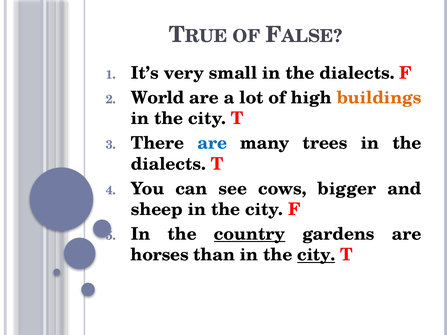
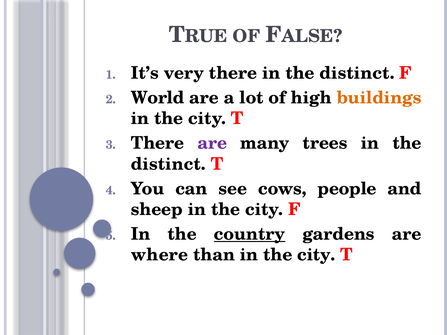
very small: small -> there (233, 73)
dialects: dialects -> distinct (357, 73)
are colour: blue -> purple (212, 143)
dialects: dialects -> distinct (168, 164)
bigger: bigger -> people (347, 189)
horses: horses -> where (159, 255)
city underline: present -> none (316, 255)
